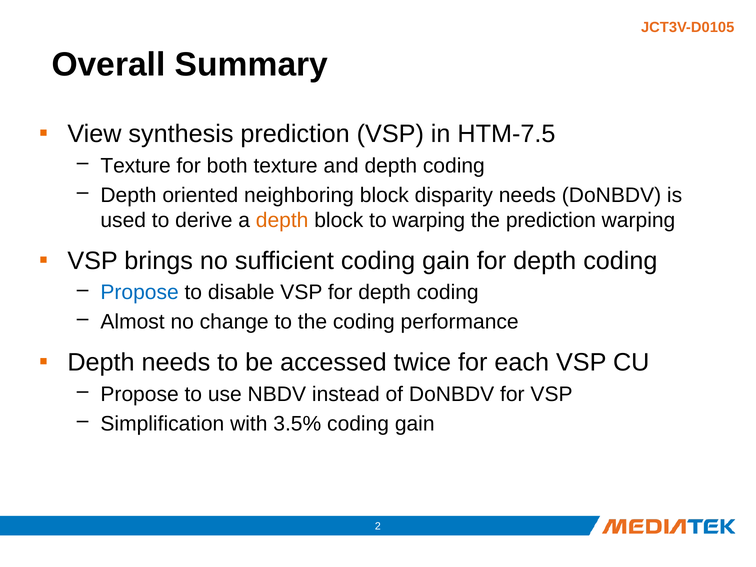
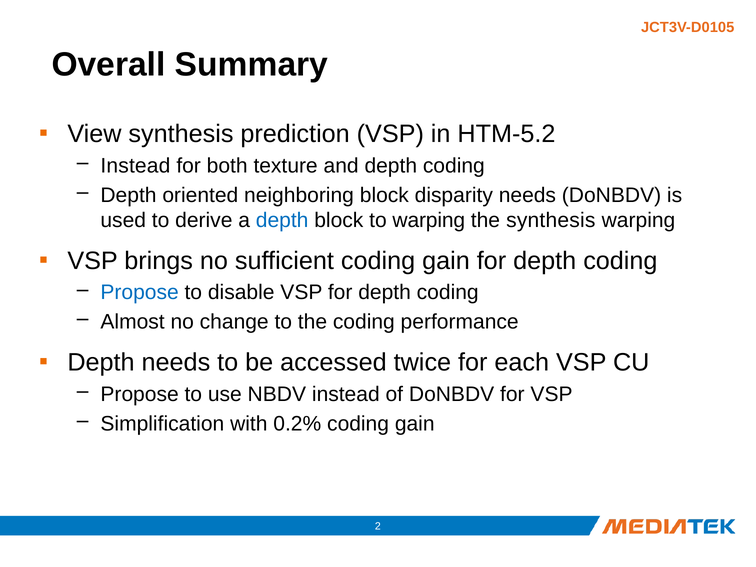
HTM-7.5: HTM-7.5 -> HTM-5.2 (506, 134)
Texture: Texture -> Instead (135, 166)
depth colour: orange -> blue (282, 220)
the prediction: prediction -> synthesis (551, 220)
3.5%: 3.5% -> 0.2% (297, 424)
